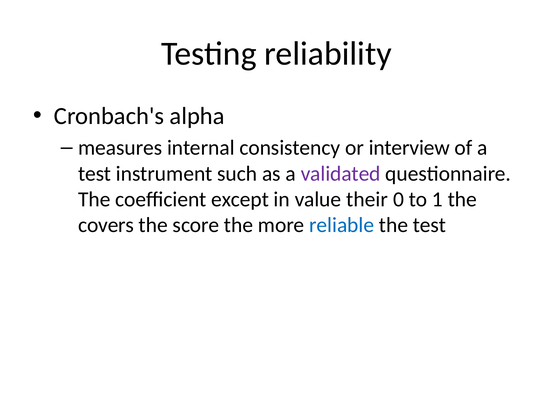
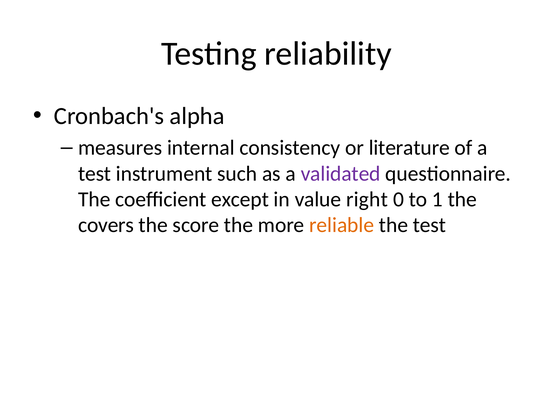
interview: interview -> literature (409, 148)
their: their -> right (367, 199)
reliable colour: blue -> orange (342, 225)
